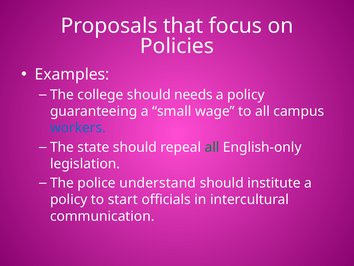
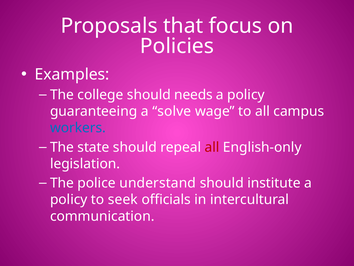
small: small -> solve (172, 111)
all colour: green -> red (212, 147)
start: start -> seek (123, 199)
